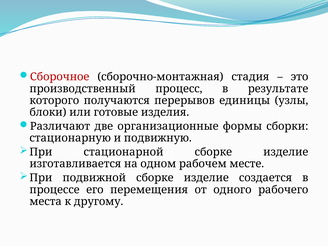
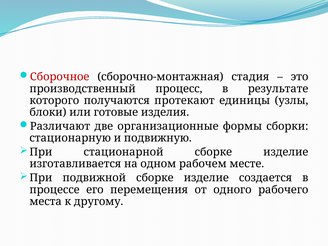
перерывов: перерывов -> протекают (184, 100)
